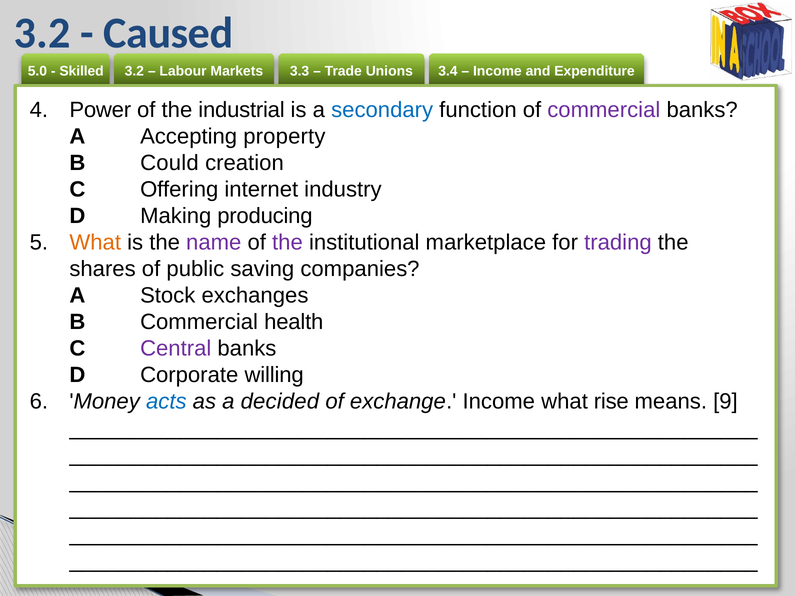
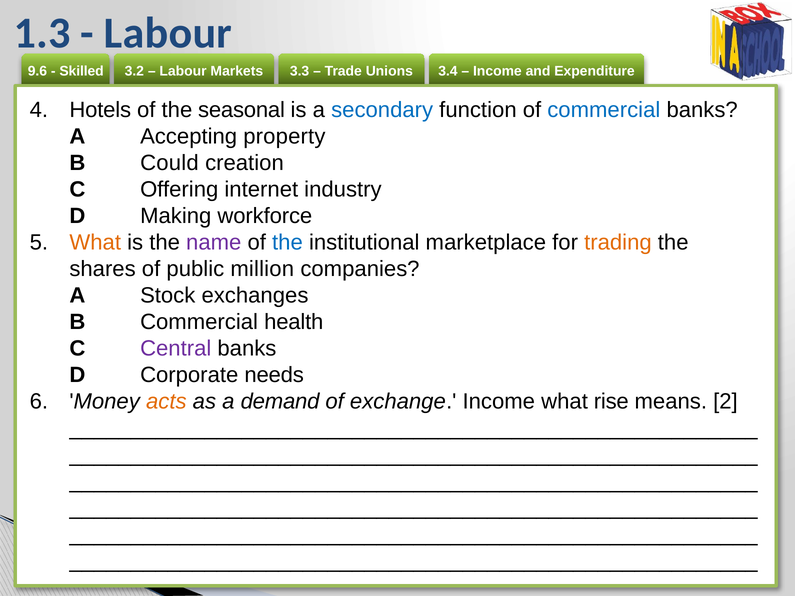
3.2: 3.2 -> 1.3 (42, 33)
Caused: Caused -> Labour (168, 33)
5.0: 5.0 -> 9.6 (37, 71)
Power: Power -> Hotels (100, 110)
industrial: industrial -> seasonal (242, 110)
commercial colour: purple -> blue (604, 110)
producing: producing -> workforce (265, 216)
the colour: purple -> blue (287, 243)
trading colour: purple -> orange (618, 243)
saving: saving -> million (262, 269)
willing: willing -> needs (274, 375)
acts colour: blue -> orange (166, 402)
decided: decided -> demand (280, 402)
9: 9 -> 2 (725, 402)
